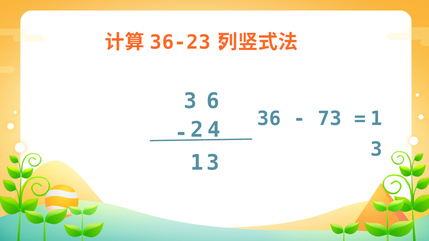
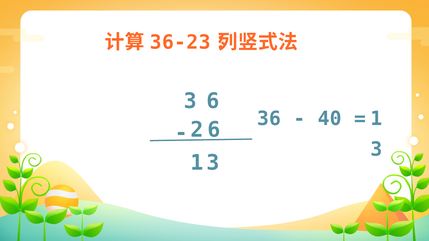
73: 73 -> 40 (330, 119)
4: 4 -> 6 (214, 130)
